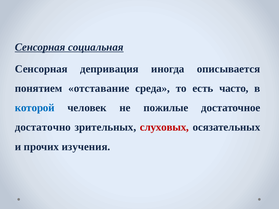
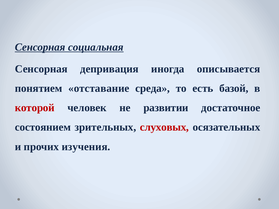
часто: часто -> базой (234, 88)
которой colour: blue -> red (35, 108)
пожилые: пожилые -> развитии (166, 108)
достаточно: достаточно -> состоянием (43, 127)
